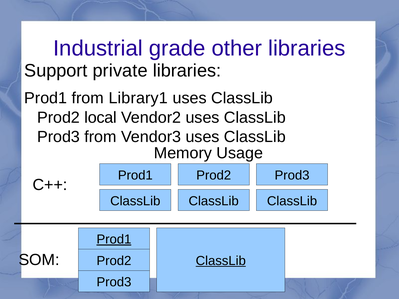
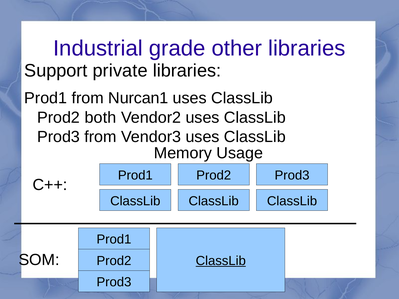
Library1: Library1 -> Nurcan1 (138, 98)
local: local -> both (100, 118)
Prod1 underline: present -> none (114, 240)
